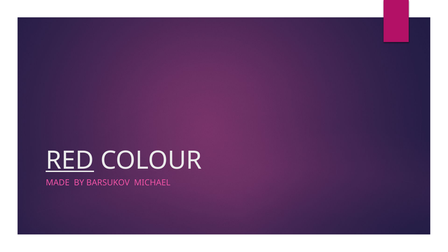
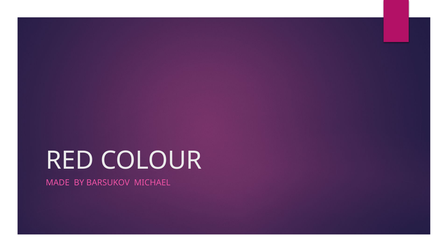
RED underline: present -> none (70, 161)
